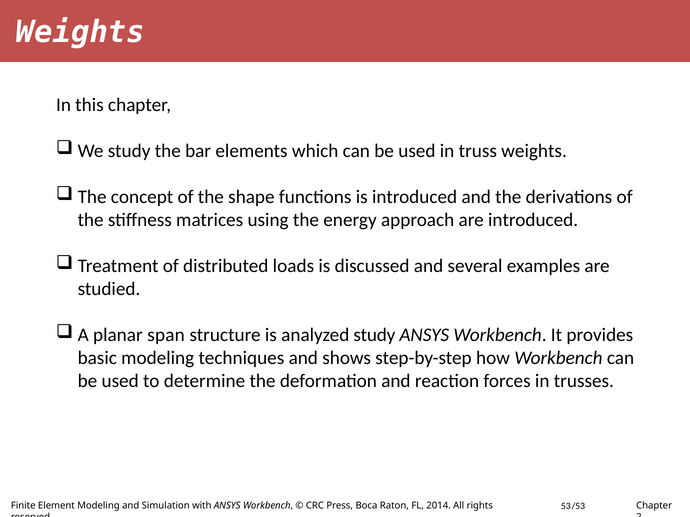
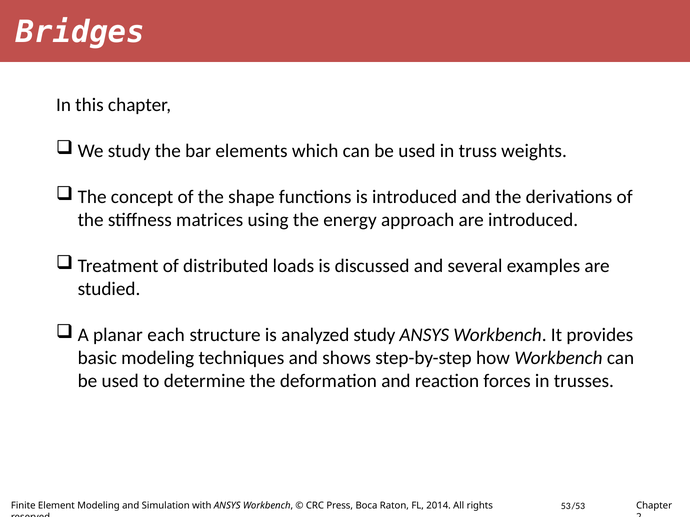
Weights: Weights -> Bridges (80, 32)
span: span -> each (166, 335)
